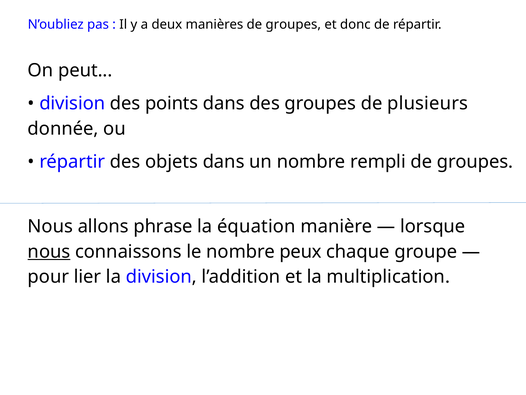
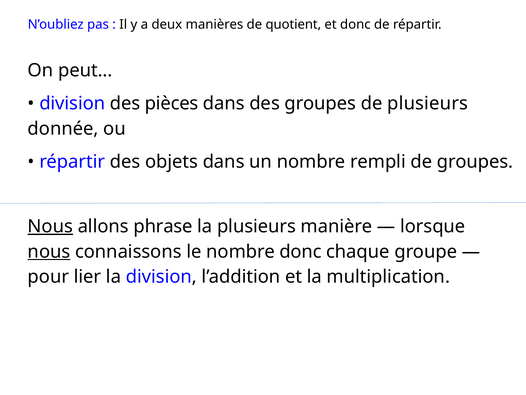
manières de groupes: groupes -> quotient (293, 25)
points: points -> pièces (172, 103)
Nous underline: none -> present (50, 226)
la équation: équation -> plusieurs (256, 226)
nombre peux: peux -> donc (301, 251)
